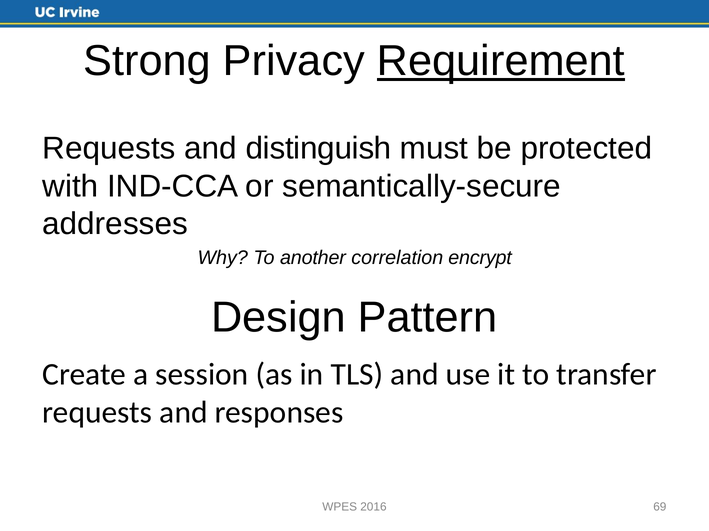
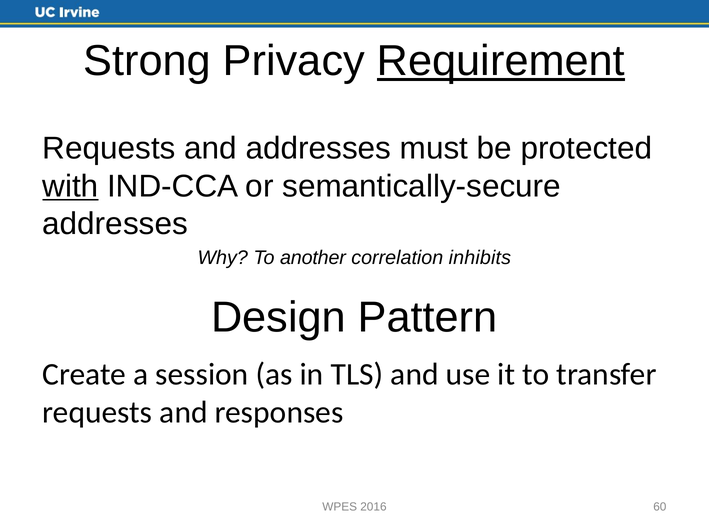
and distinguish: distinguish -> addresses (318, 149)
with underline: none -> present (70, 187)
encrypt: encrypt -> inhibits (480, 258)
69: 69 -> 60 (660, 508)
